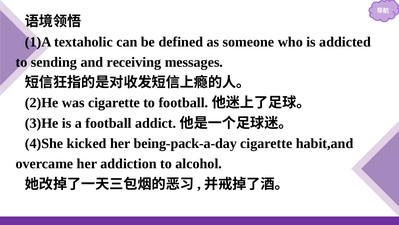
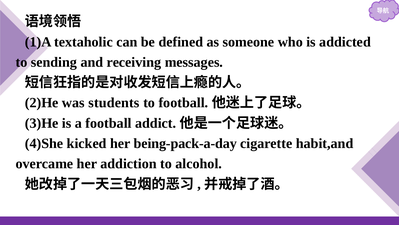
was cigarette: cigarette -> students (114, 103)
